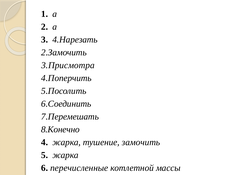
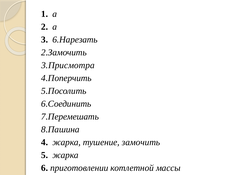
4.Нарезать: 4.Нарезать -> 6.Нарезать (75, 40)
8.Конечно: 8.Конечно -> 8.Пашина (60, 130)
перечисленные: перечисленные -> приготовлении (79, 168)
